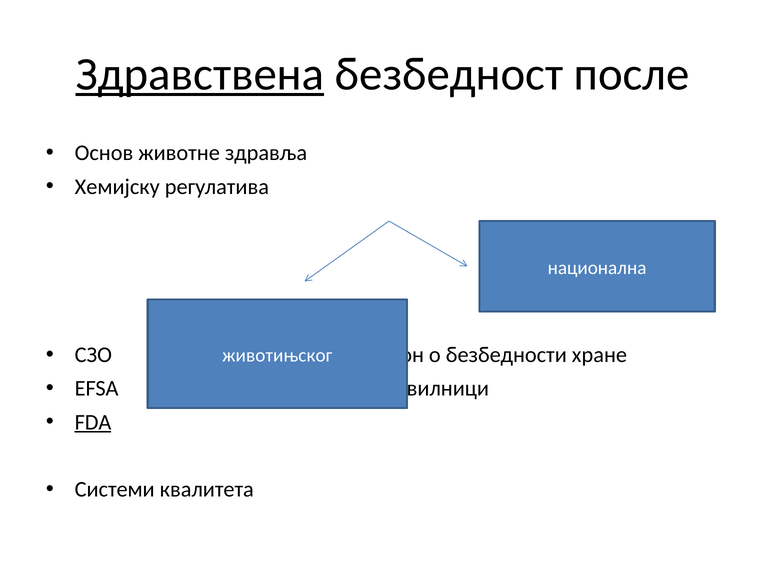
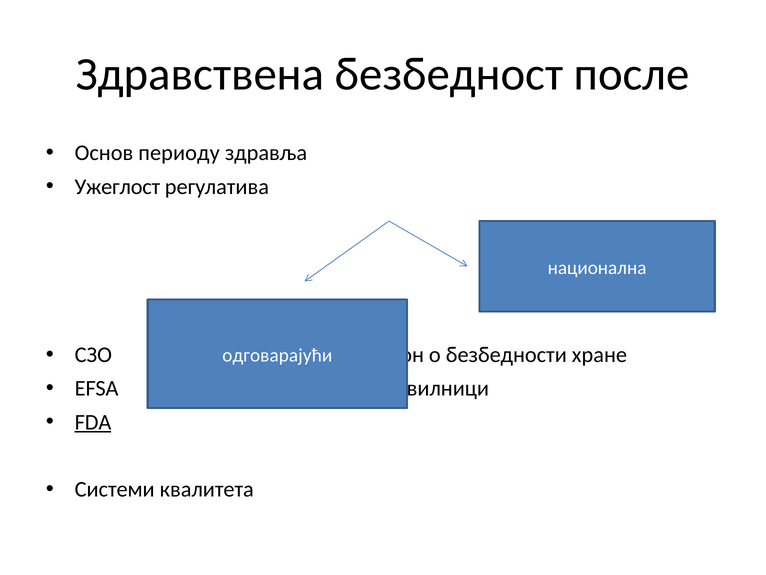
Здравствена underline: present -> none (200, 74)
животне: животне -> периоду (179, 153)
Хемијску: Хемијску -> Ужеглост (117, 186)
животињског: животињског -> одговарајући (277, 355)
